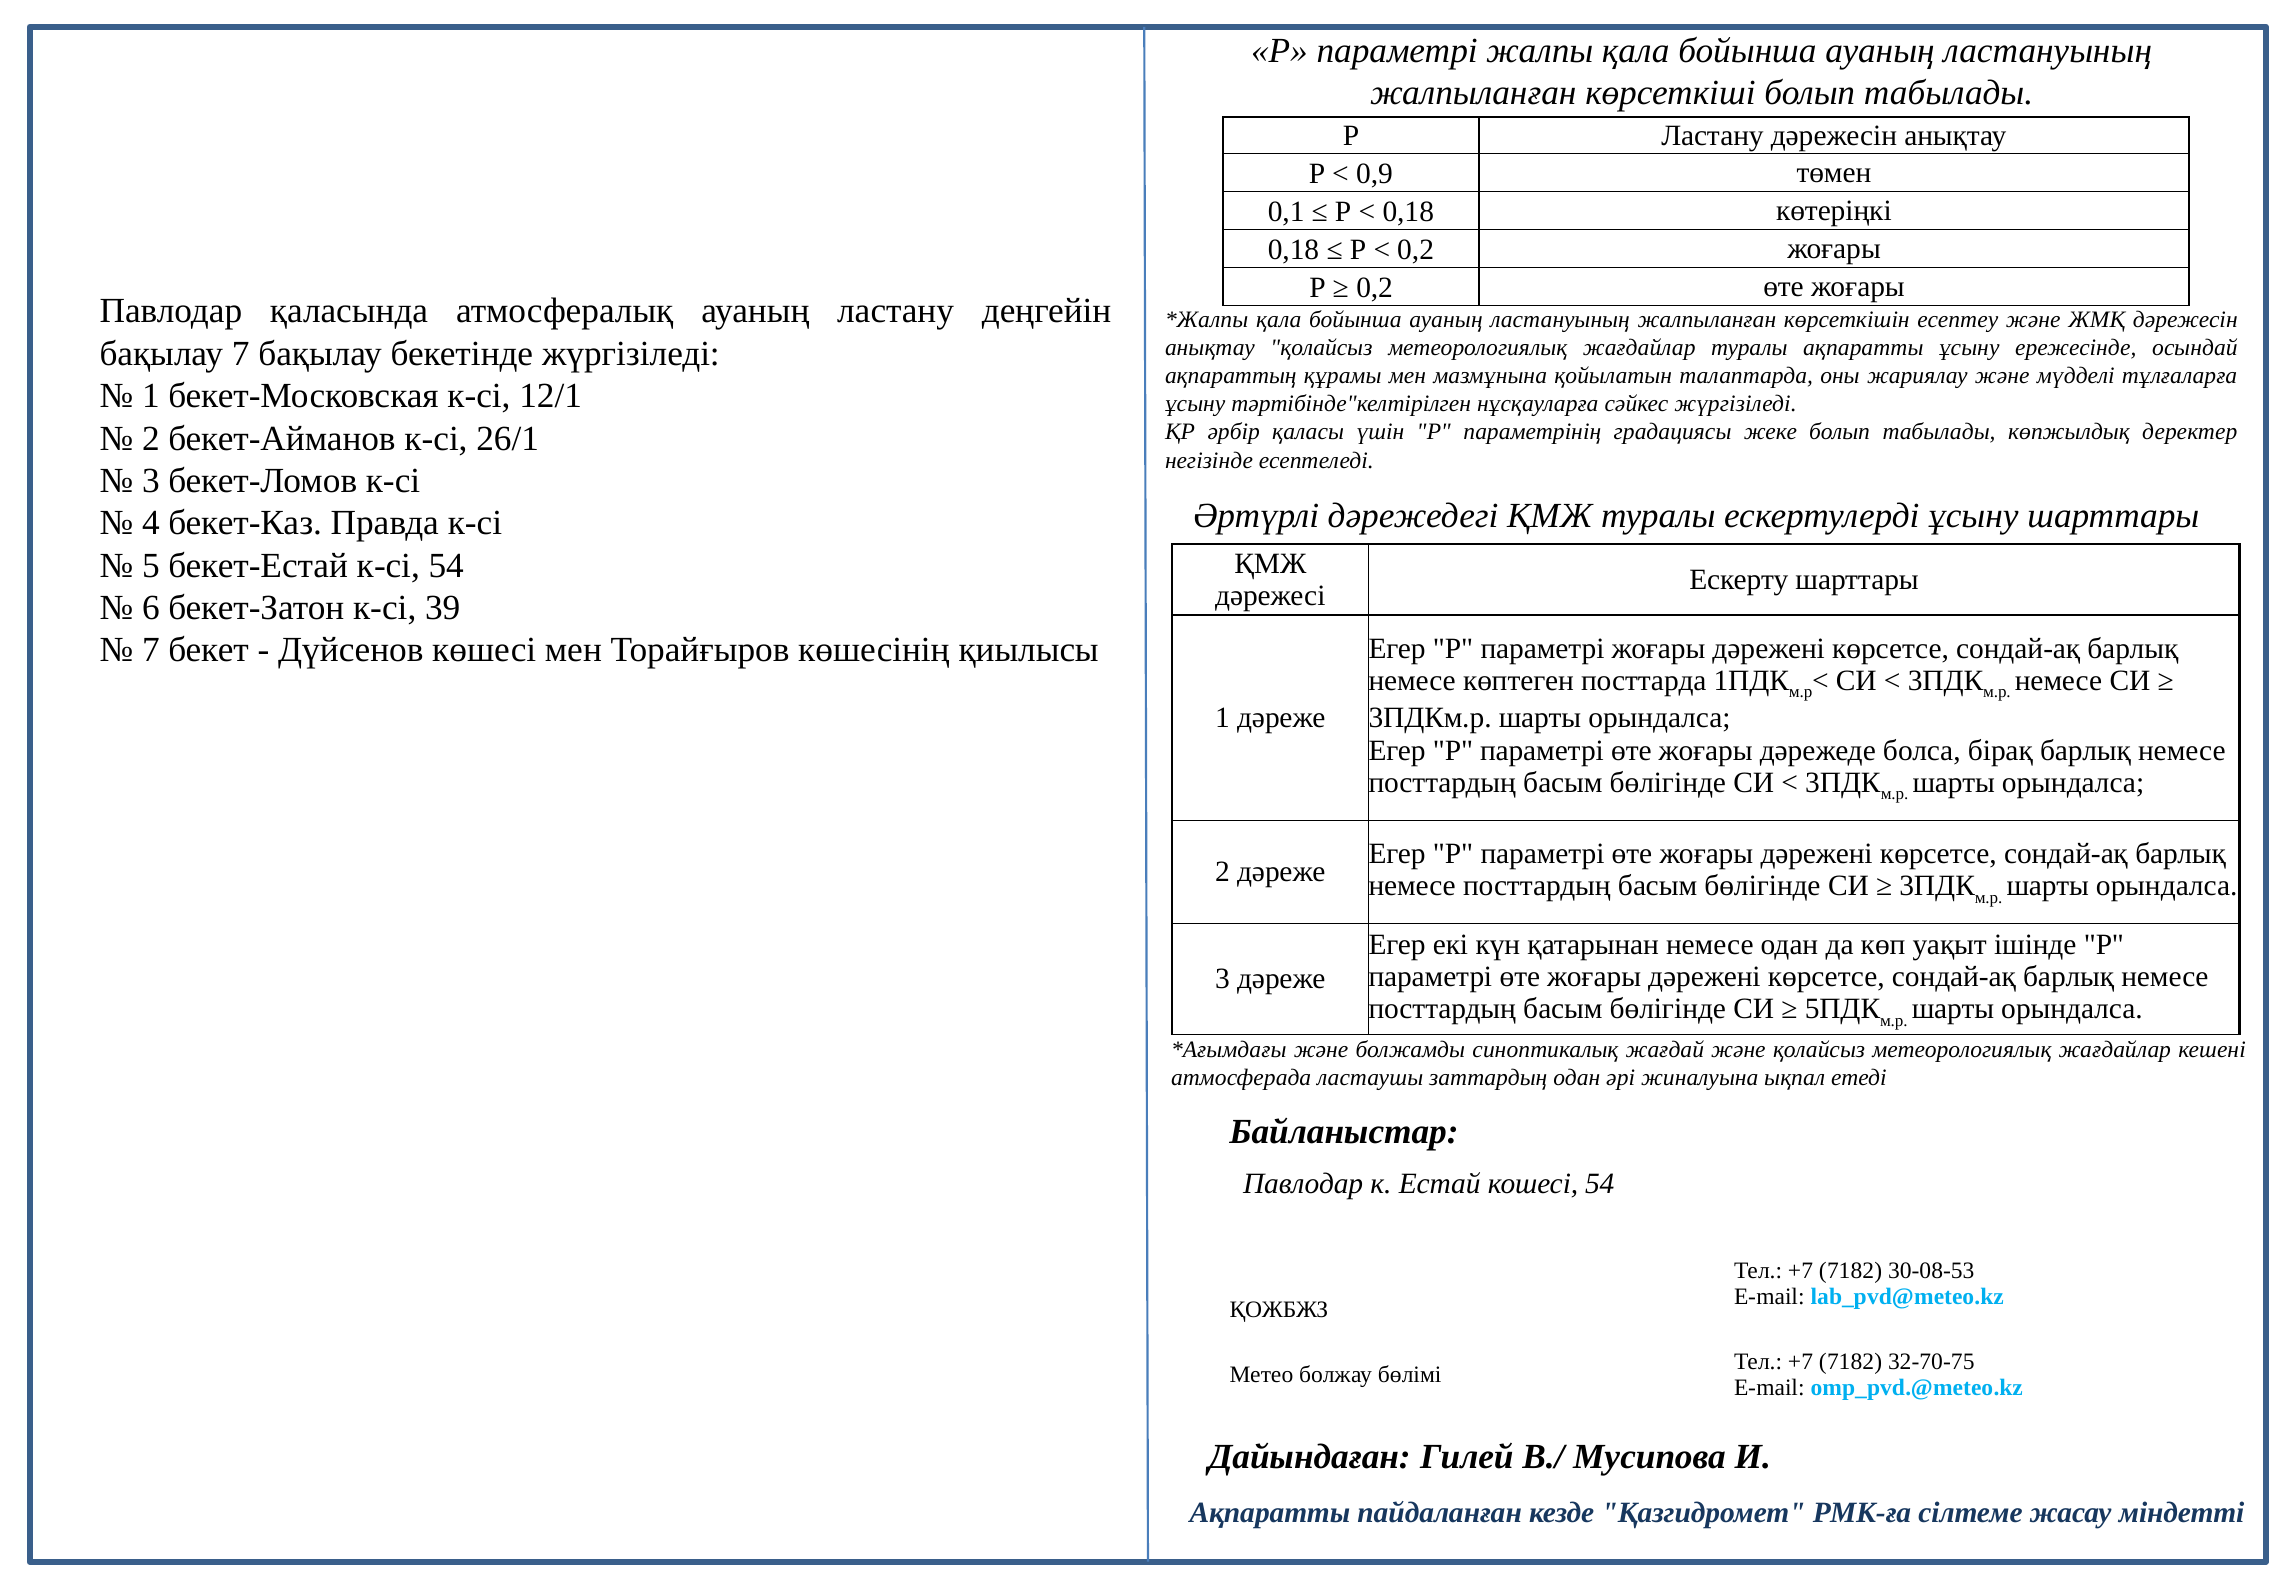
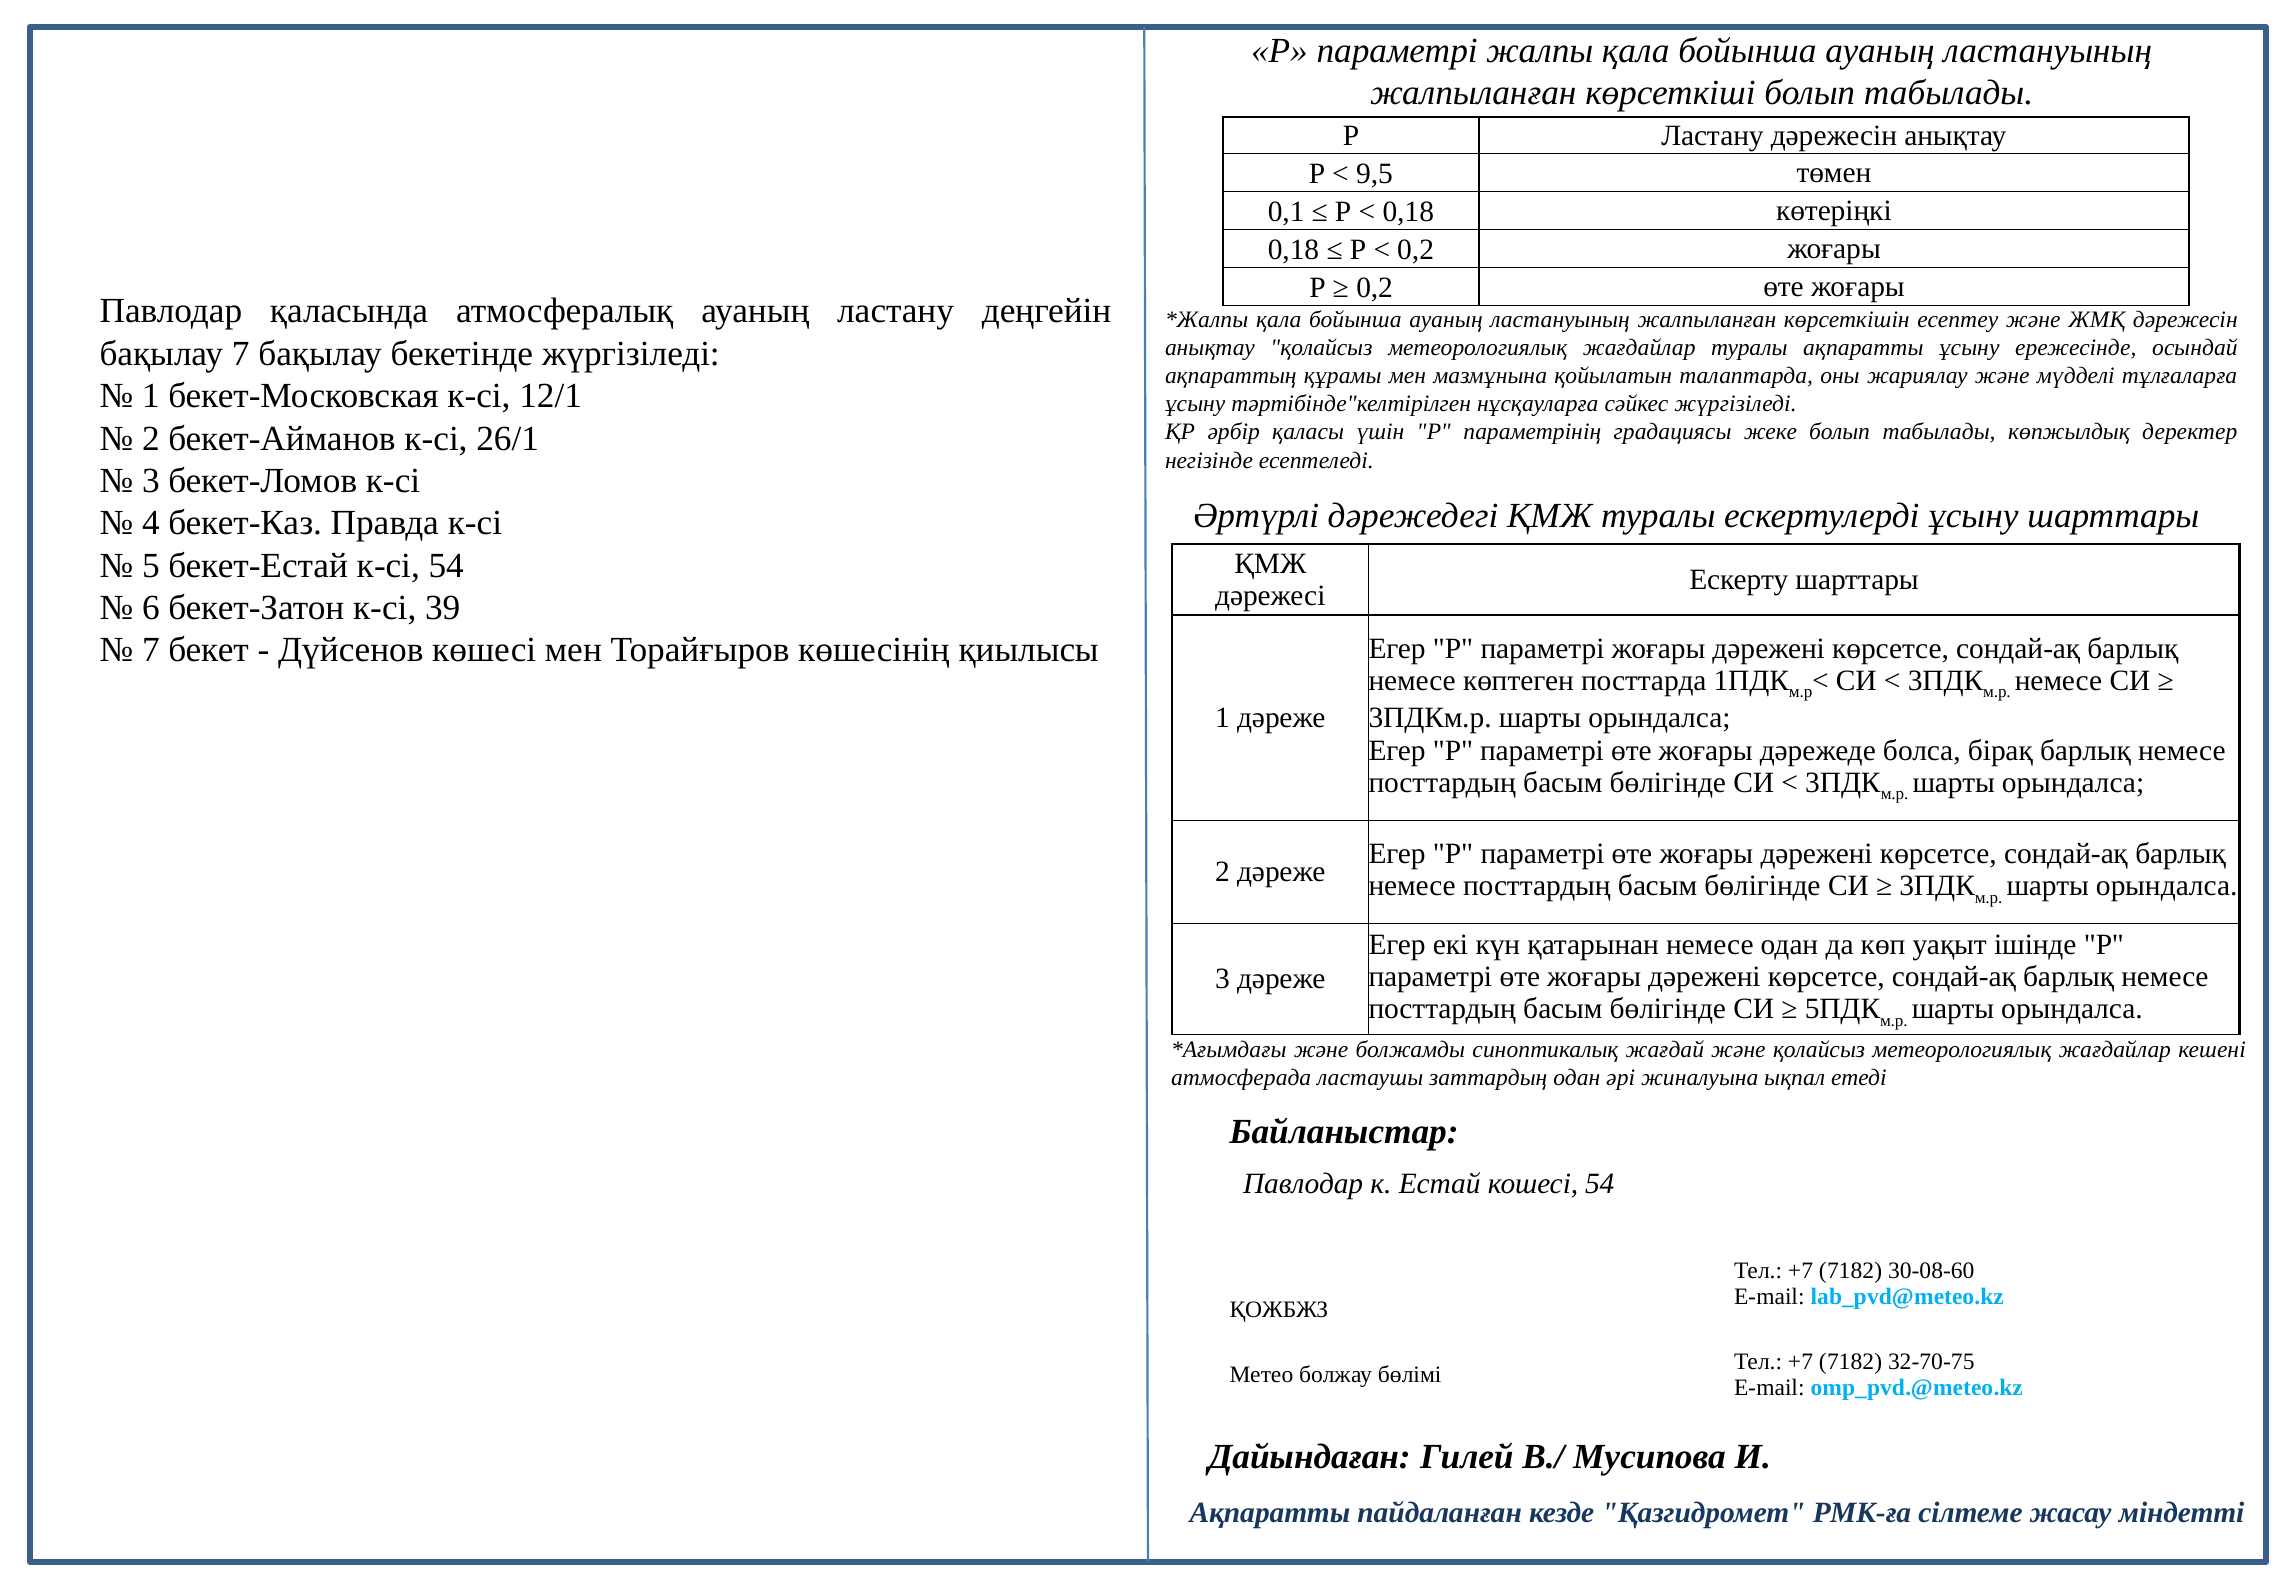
0,9: 0,9 -> 9,5 (1375, 174)
30-08-53: 30-08-53 -> 30-08-60 (1931, 1271)
